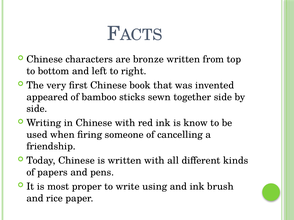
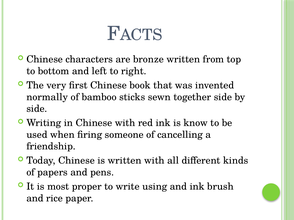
appeared: appeared -> normally (47, 97)
